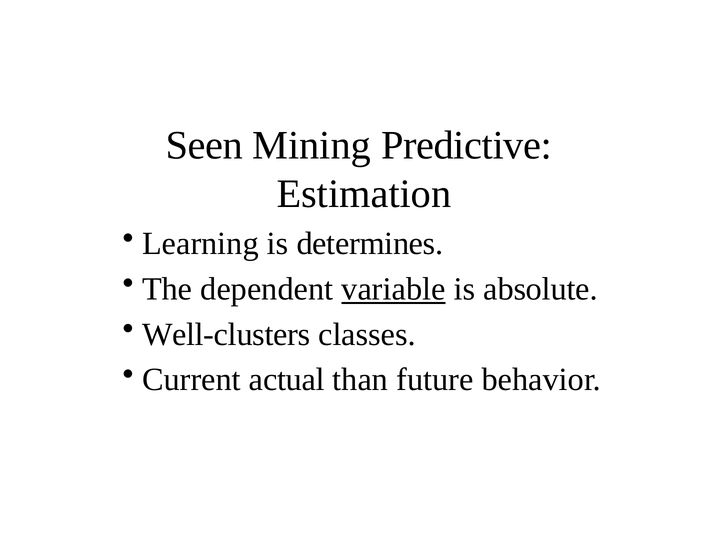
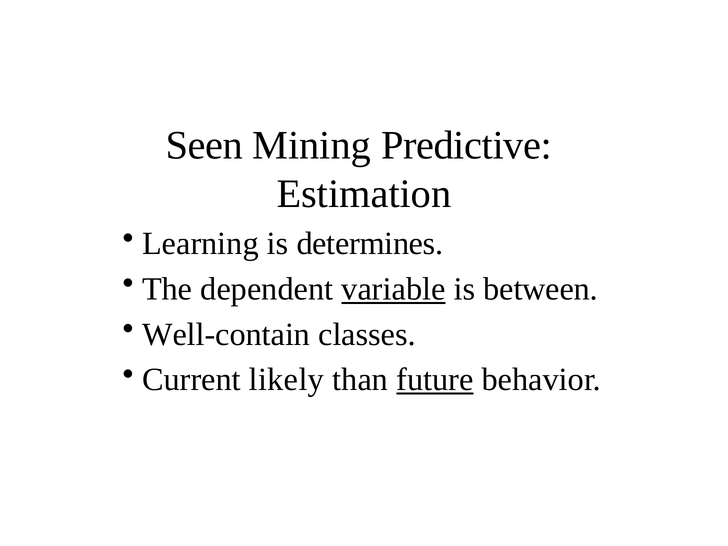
absolute: absolute -> between (541, 289)
Well-clusters: Well-clusters -> Well-contain (226, 334)
actual: actual -> likely (286, 380)
future underline: none -> present (435, 380)
